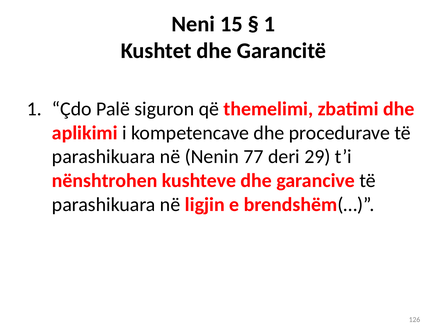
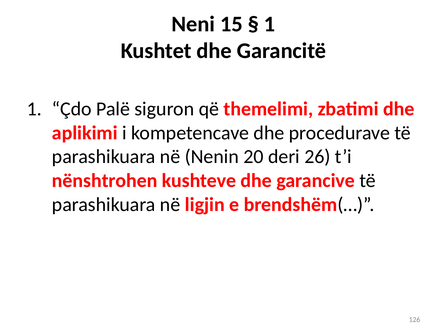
77: 77 -> 20 (253, 157)
29: 29 -> 26 (317, 157)
